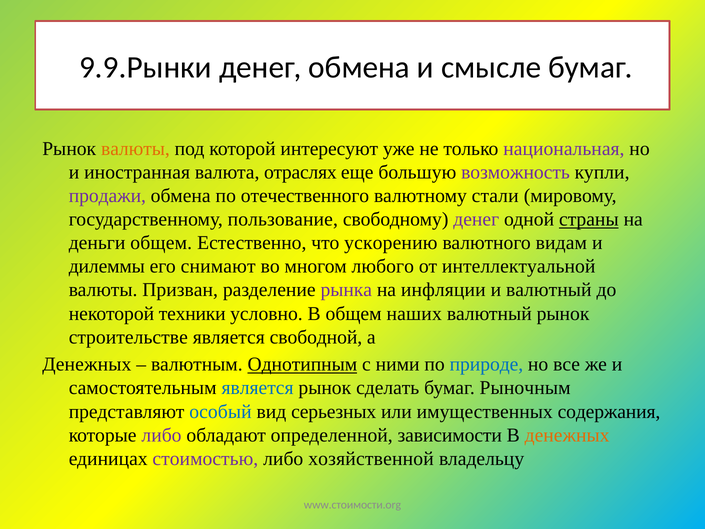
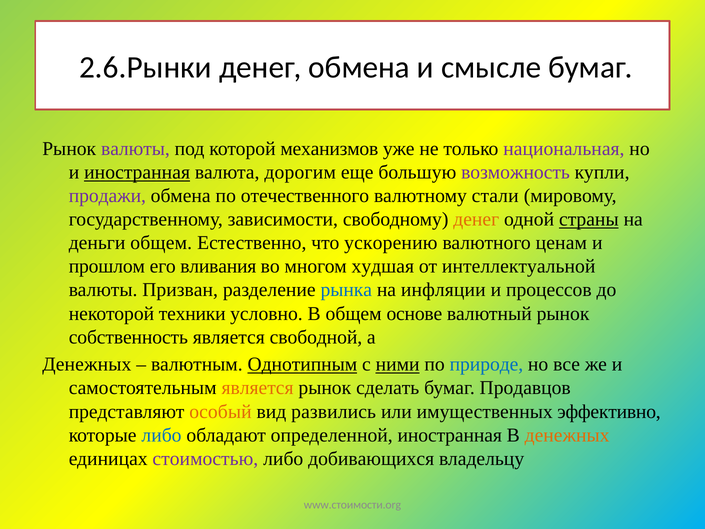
9.9.Рынки: 9.9.Рынки -> 2.6.Рынки (146, 67)
валюты colour: orange -> purple (135, 149)
интересуют: интересуют -> механизмов (329, 149)
иностранная underline: none -> present (137, 172)
отраслях: отраслях -> дорогим (300, 172)
пользование: пользование -> зависимости (283, 219)
денег colour: purple -> orange (476, 219)
видам: видам -> ценам (561, 243)
дилеммы: дилеммы -> прошлом (107, 266)
снимают: снимают -> вливания (218, 266)
любого: любого -> худшая (383, 266)
рынка colour: purple -> blue (346, 290)
и валютный: валютный -> процессов (549, 290)
наших: наших -> основе (414, 313)
строительстве: строительстве -> собственность (128, 337)
ними underline: none -> present (398, 364)
является colour: blue -> orange (258, 388)
Рыночным: Рыночным -> Продавцов (525, 388)
особый colour: blue -> orange (220, 411)
серьезных: серьезных -> развились (334, 411)
содержания: содержания -> эффективно (609, 411)
либо colour: purple -> blue (161, 435)
определенной зависимости: зависимости -> иностранная (450, 435)
хозяйственной: хозяйственной -> добивающихся (371, 458)
